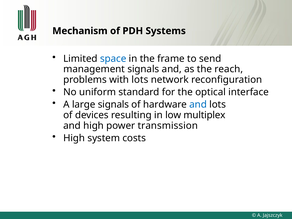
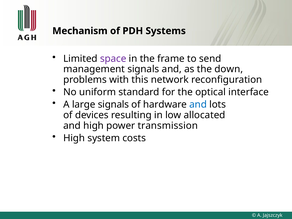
space colour: blue -> purple (113, 59)
reach: reach -> down (229, 69)
with lots: lots -> this (140, 80)
multiplex: multiplex -> allocated (204, 115)
